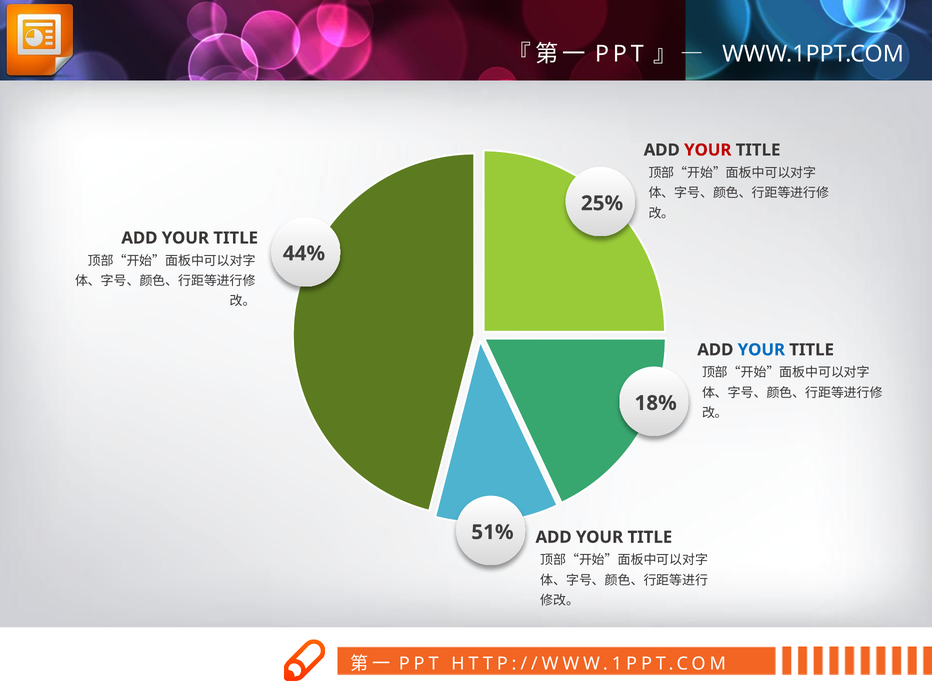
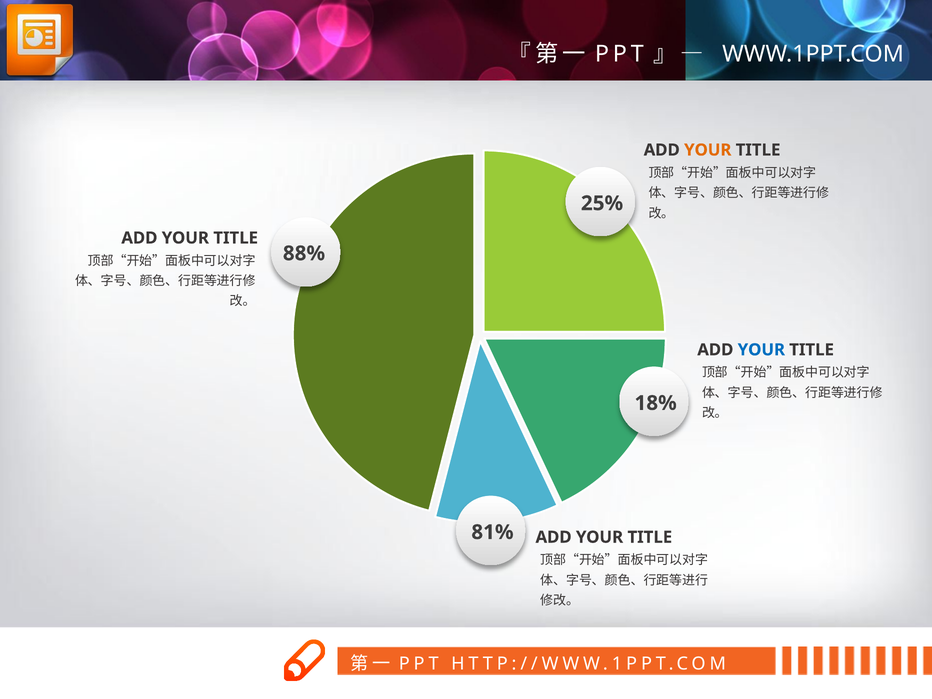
YOUR colour: red -> orange (708, 150)
44%: 44% -> 88% (304, 253)
51%: 51% -> 81% (492, 532)
